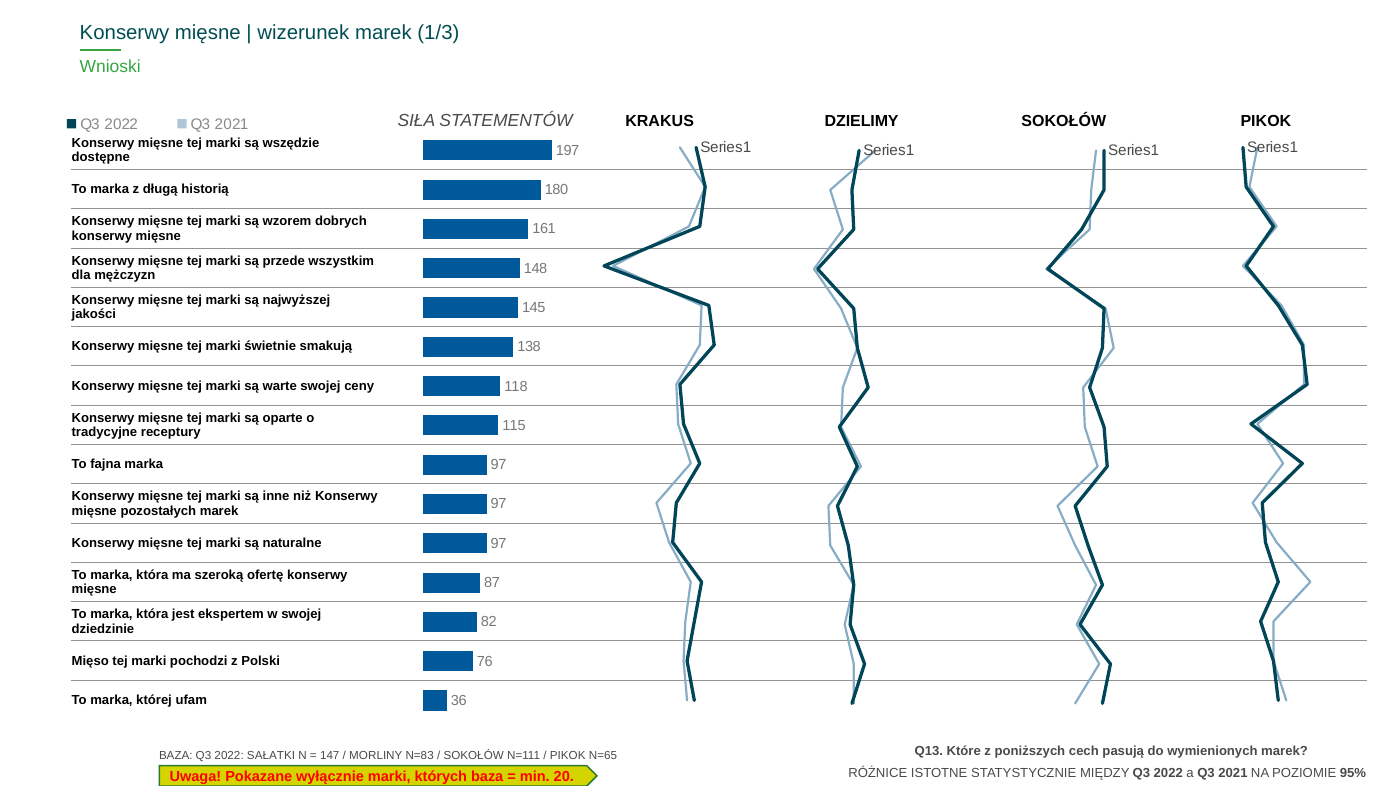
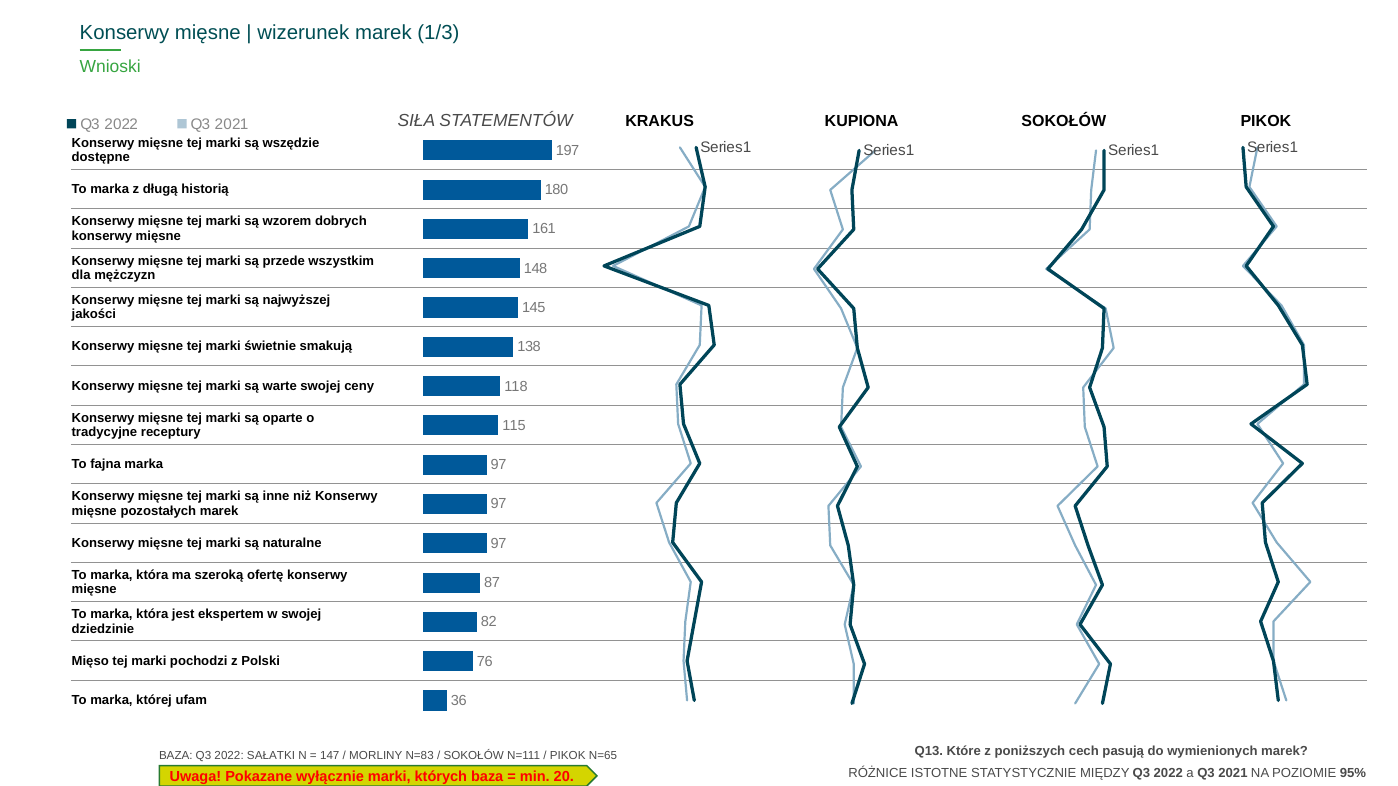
DZIELIMY: DZIELIMY -> KUPIONA (862, 122)
